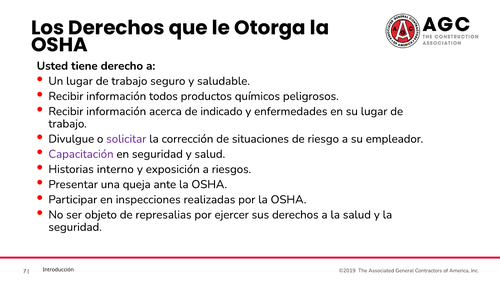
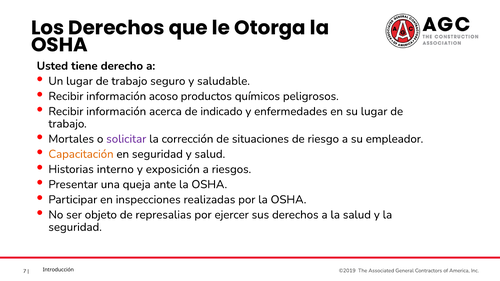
todos: todos -> acoso (163, 96)
Divulgue: Divulgue -> Mortales (71, 139)
Capacitación colour: purple -> orange (81, 154)
